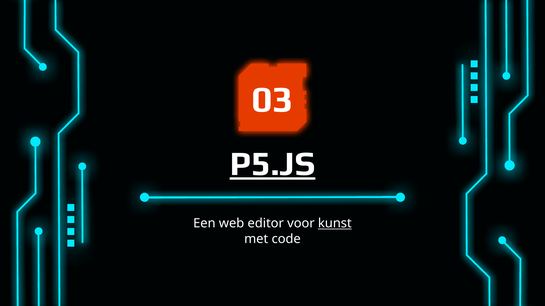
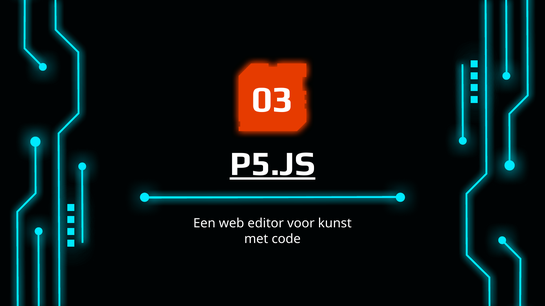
kunst underline: present -> none (335, 224)
